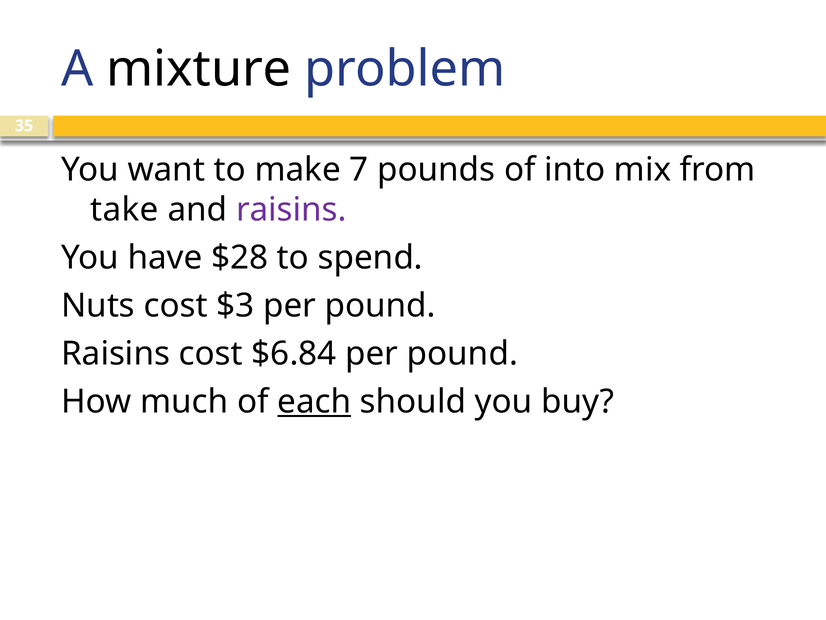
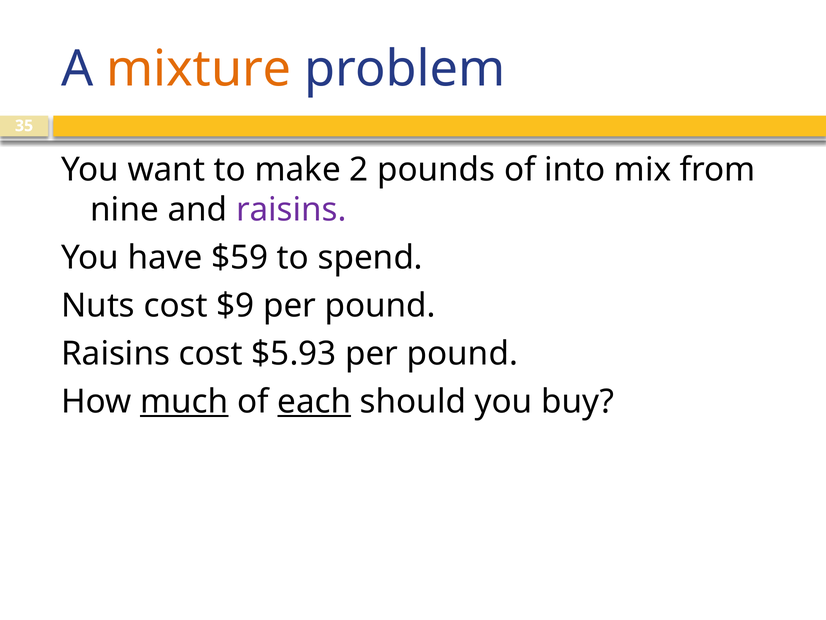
mixture colour: black -> orange (199, 69)
7: 7 -> 2 (359, 170)
take: take -> nine (125, 210)
$28: $28 -> $59 (240, 258)
$3: $3 -> $9 (235, 306)
$6.84: $6.84 -> $5.93 (294, 354)
much underline: none -> present (184, 402)
